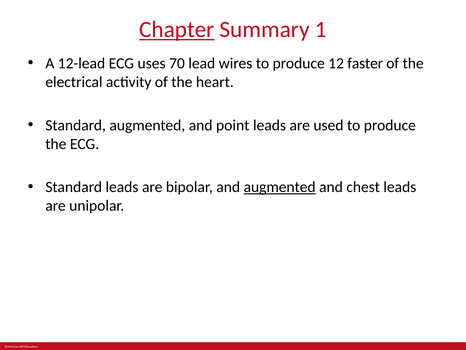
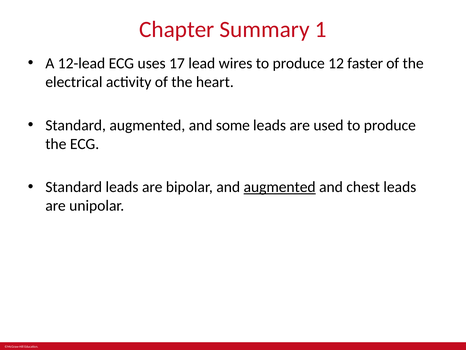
Chapter underline: present -> none (177, 30)
70: 70 -> 17 (177, 63)
point: point -> some (233, 125)
